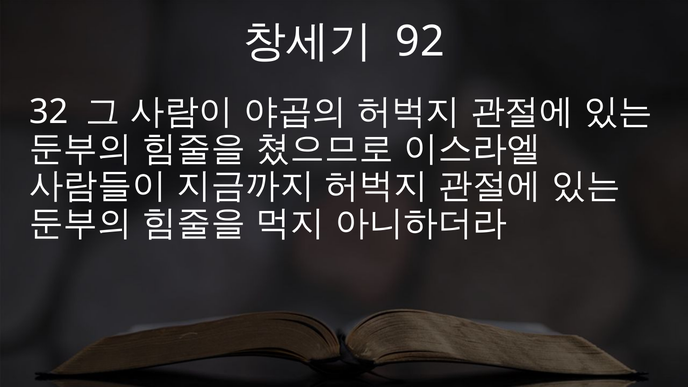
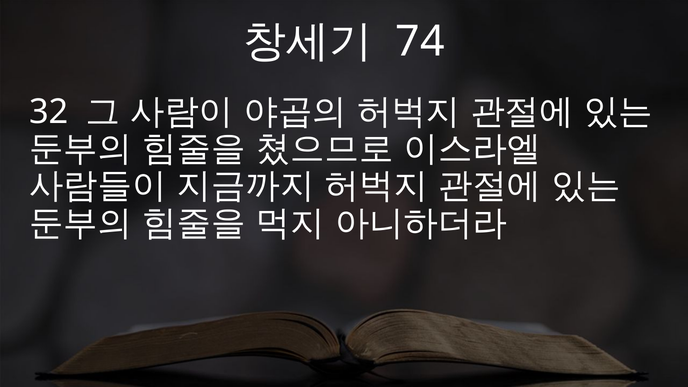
92: 92 -> 74 (420, 41)
